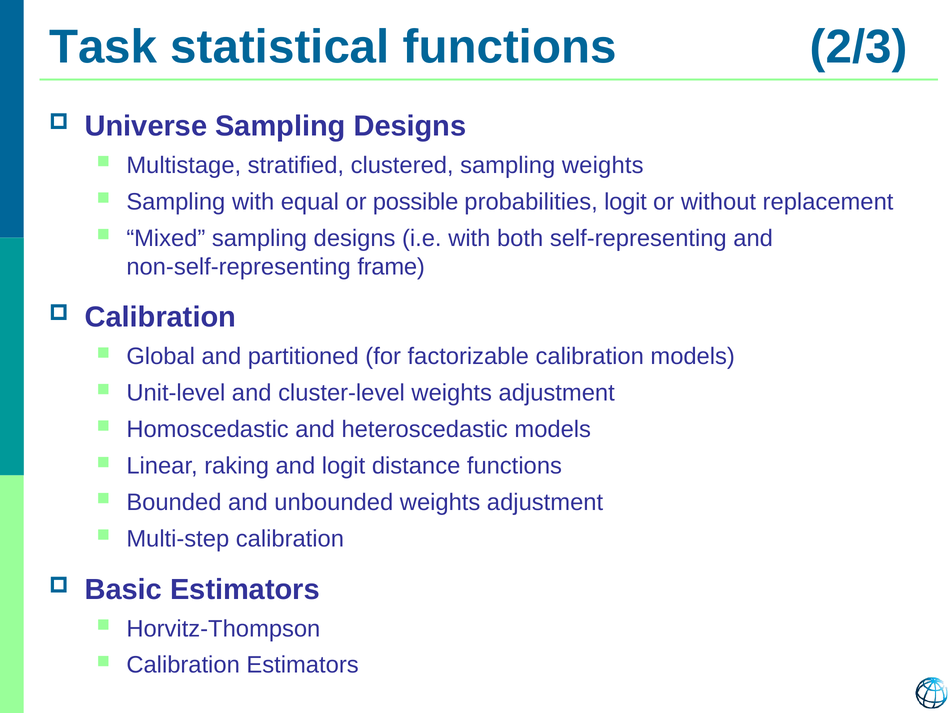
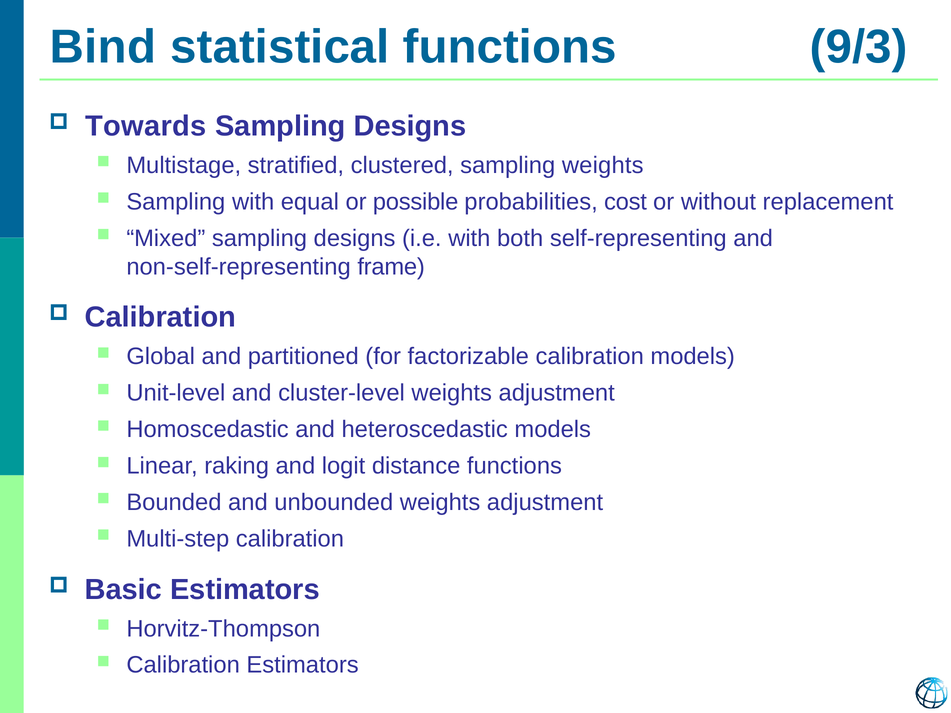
Task: Task -> Bind (103, 47)
2/3: 2/3 -> 9/3 (859, 47)
Universe: Universe -> Towards (146, 126)
probabilities logit: logit -> cost (625, 202)
